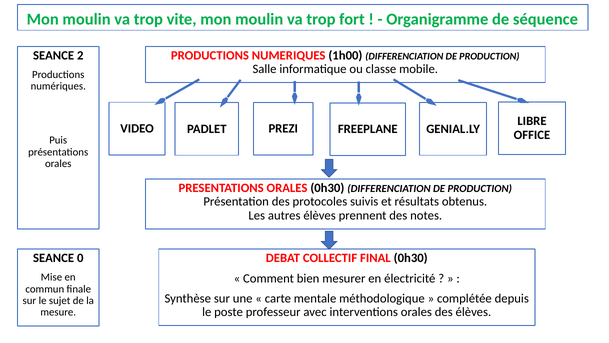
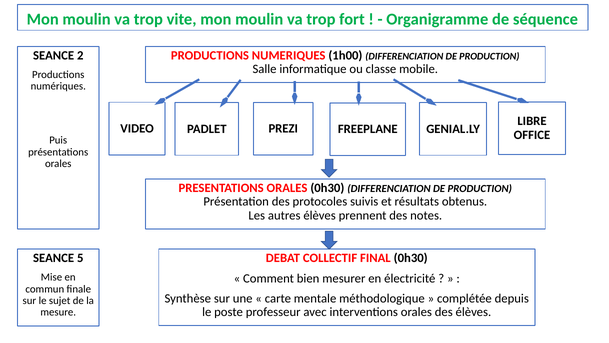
0: 0 -> 5 (80, 258)
